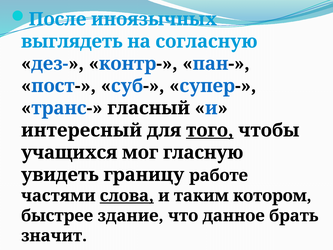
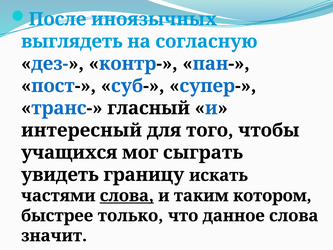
того underline: present -> none (210, 130)
гласную: гласную -> сыграть (203, 152)
работе: работе -> искать (219, 175)
здание: здание -> только (130, 216)
данное брать: брать -> слова (294, 216)
